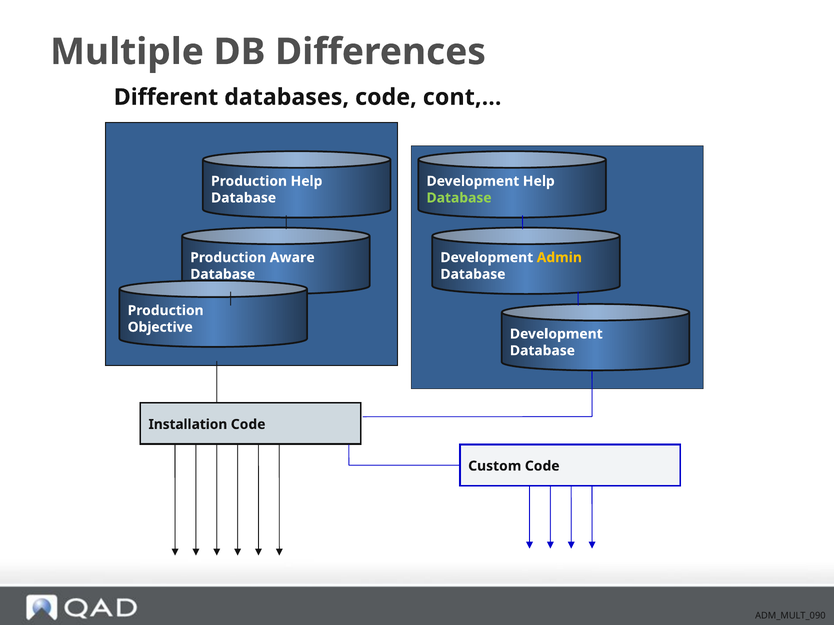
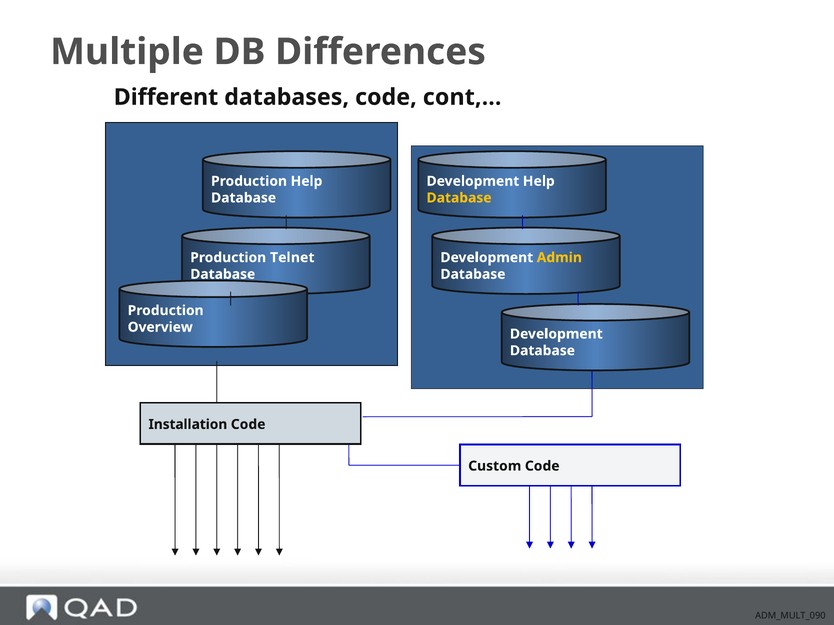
Database colour: light green -> yellow (459, 198)
Aware: Aware -> Telnet (292, 258)
Objective: Objective -> Overview (160, 327)
